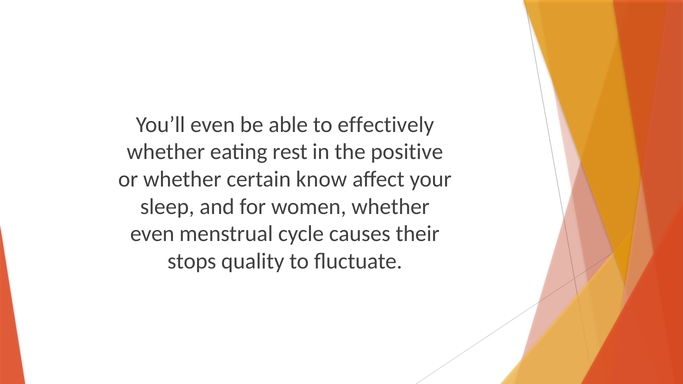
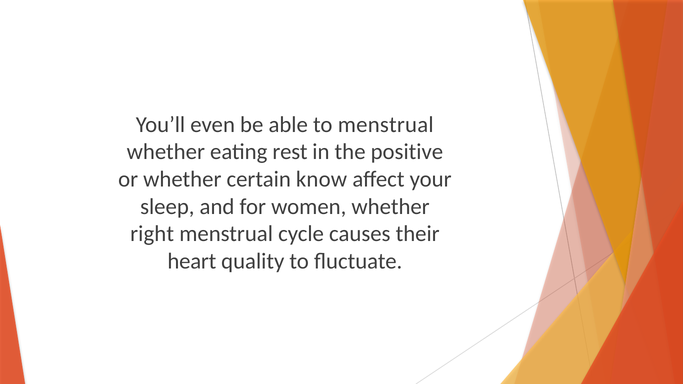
to effectively: effectively -> menstrual (386, 125)
even: even -> right (152, 234)
stops: stops -> heart (192, 261)
